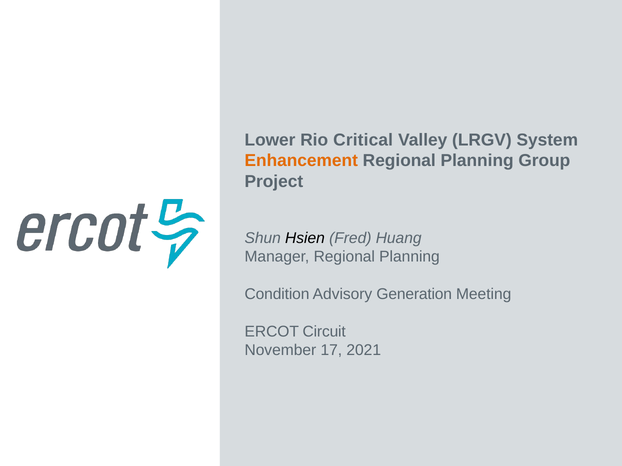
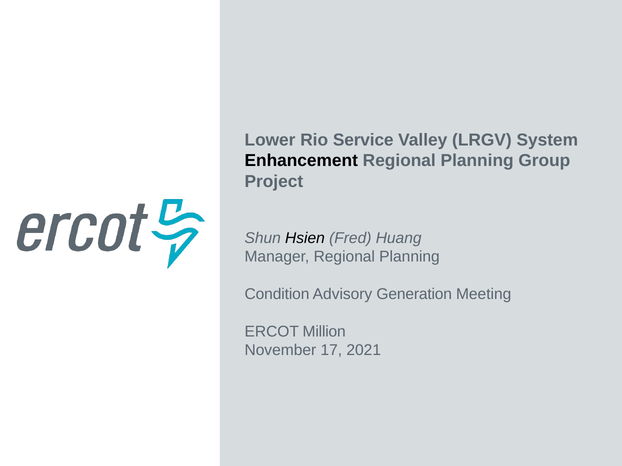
Critical: Critical -> Service (363, 140)
Enhancement colour: orange -> black (301, 161)
Circuit: Circuit -> Million (324, 332)
